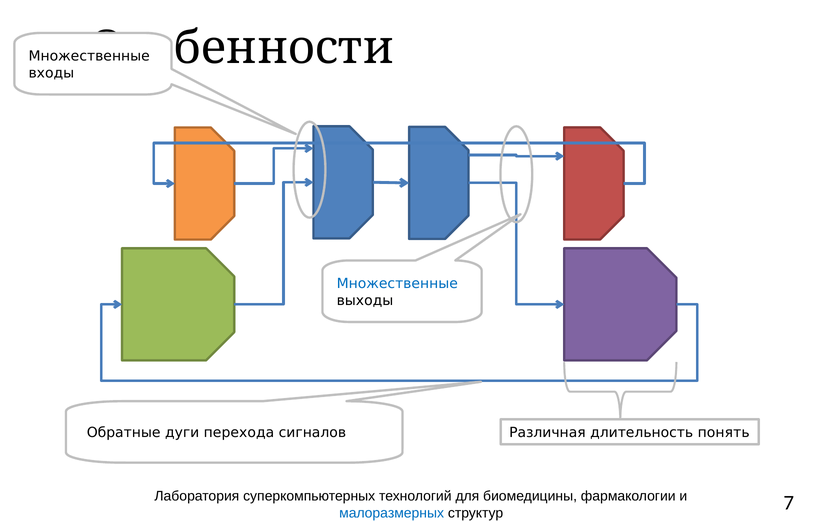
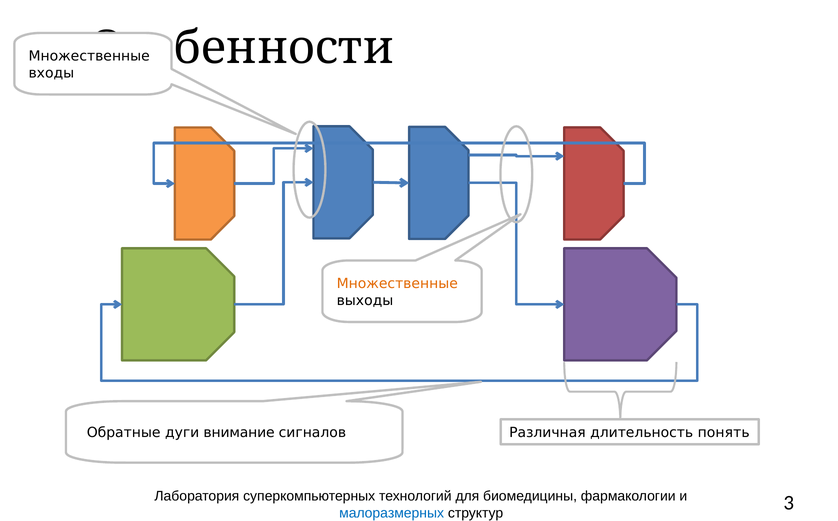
Множественные colour: blue -> orange (397, 284)
перехода: перехода -> внимание (239, 433)
7: 7 -> 3 (789, 503)
